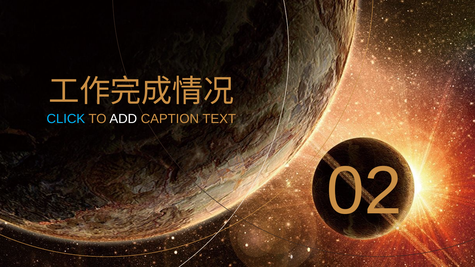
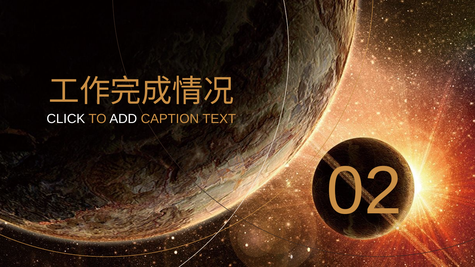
CLICK colour: light blue -> white (66, 119)
